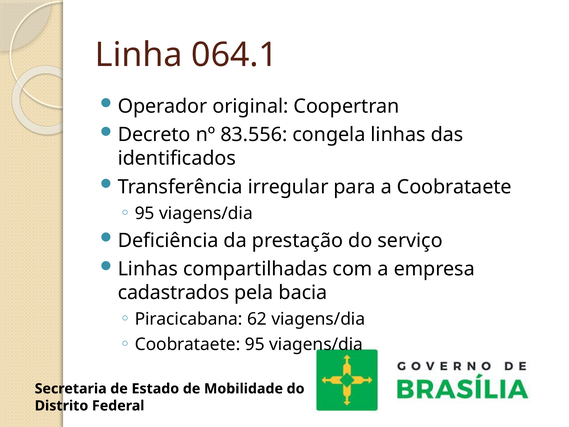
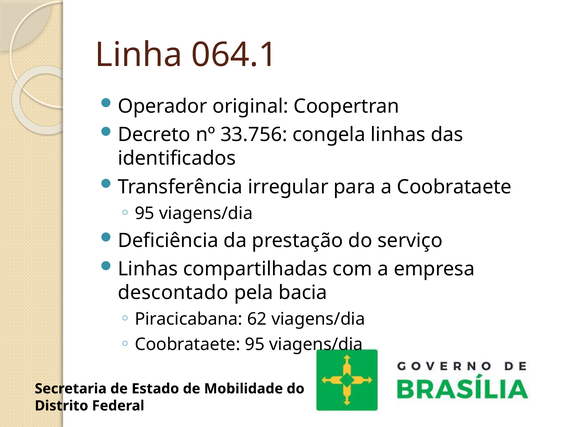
83.556: 83.556 -> 33.756 (254, 135)
cadastrados: cadastrados -> descontado (173, 293)
